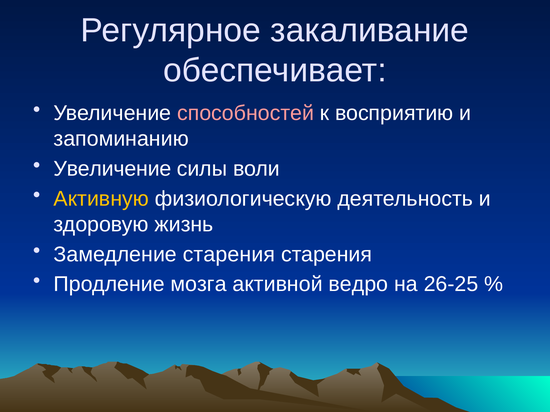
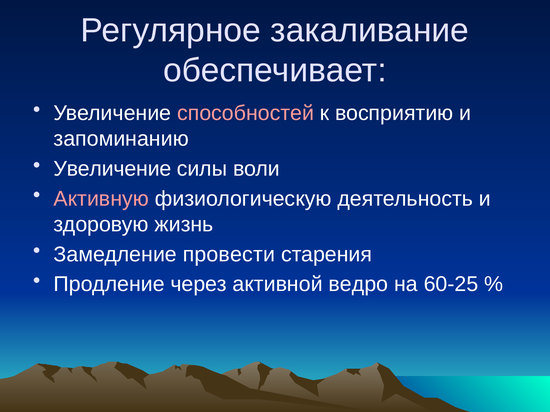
Активную colour: yellow -> pink (101, 199)
Замедление старения: старения -> провести (229, 255)
мозга: мозга -> через (199, 285)
26-25: 26-25 -> 60-25 (451, 285)
